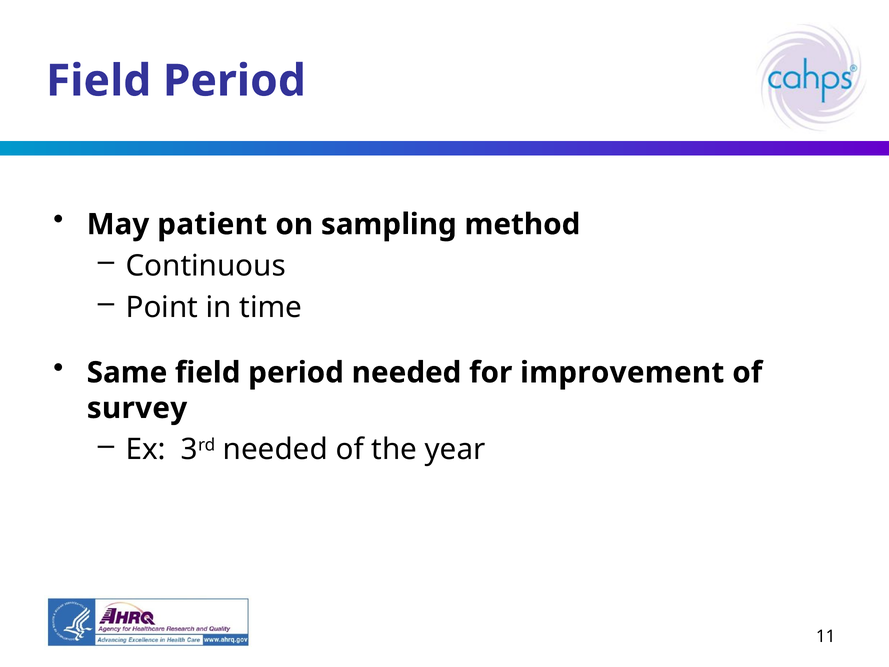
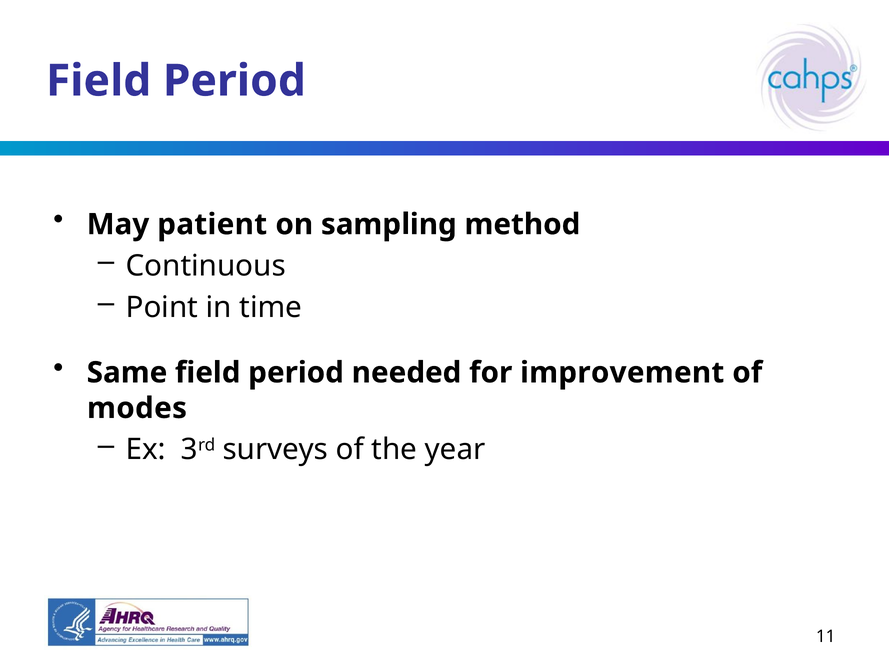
survey: survey -> modes (137, 408)
3rd needed: needed -> surveys (275, 450)
